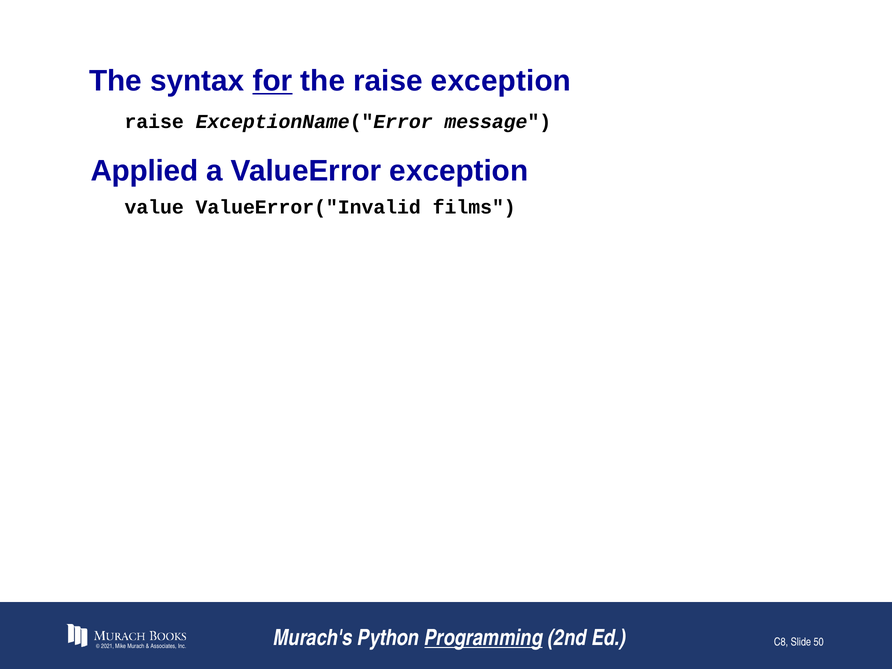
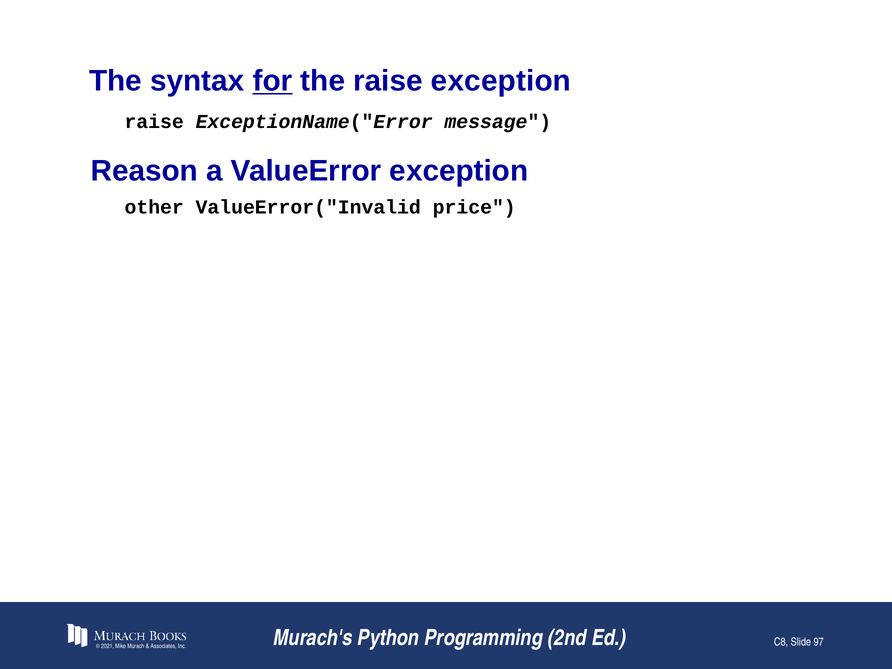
Applied: Applied -> Reason (144, 171)
value: value -> other (154, 207)
films: films -> price (474, 207)
Programming underline: present -> none (484, 638)
50: 50 -> 97 (819, 642)
